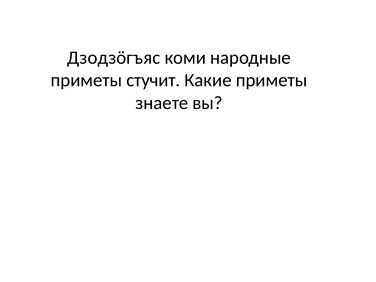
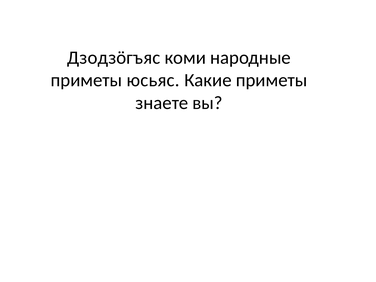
стучит: стучит -> юсьяс (153, 80)
